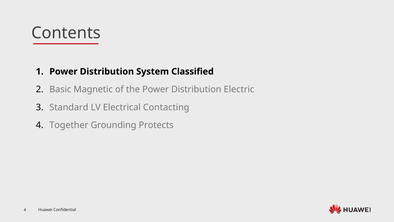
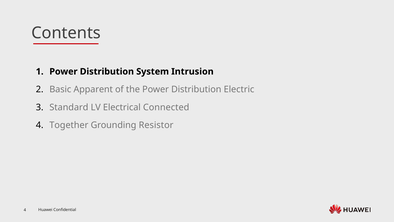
Classified: Classified -> Intrusion (192, 71)
Magnetic: Magnetic -> Apparent (93, 89)
Contacting: Contacting -> Connected (166, 107)
Protects: Protects -> Resistor (156, 125)
